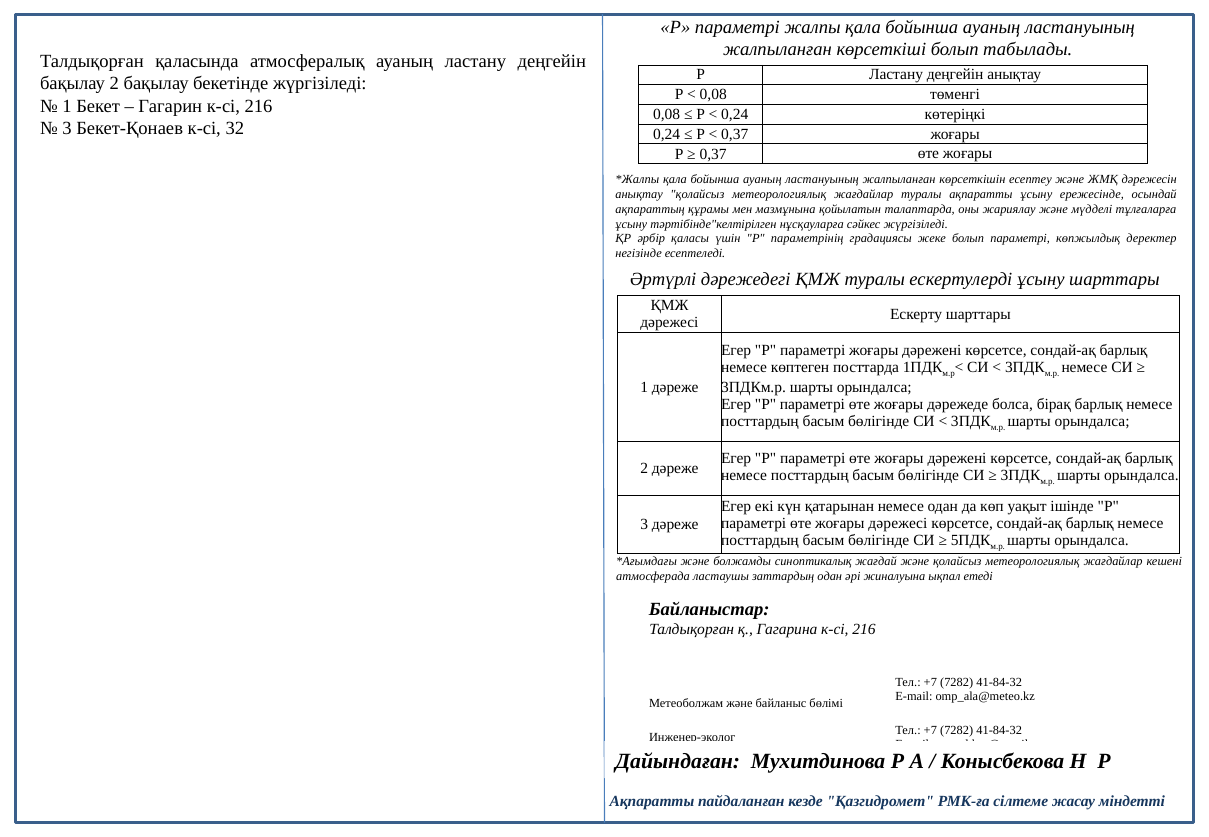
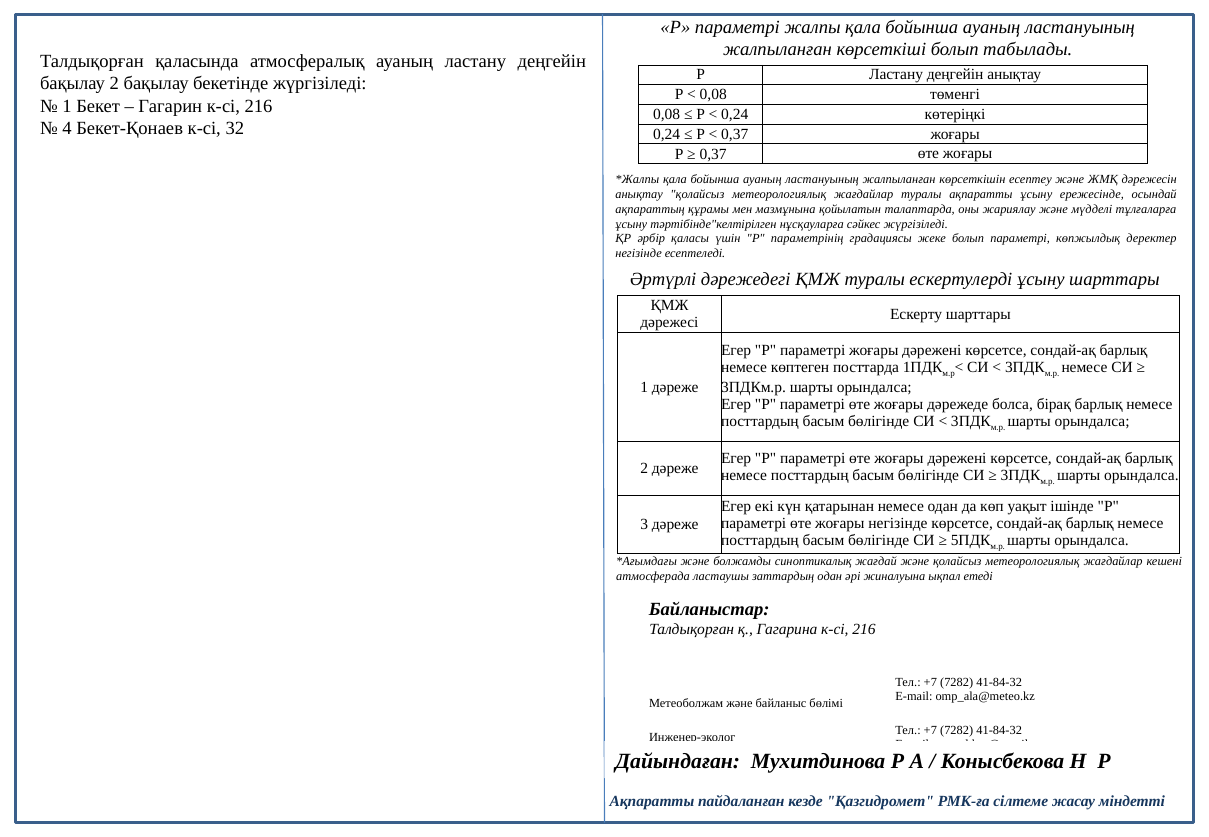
3: 3 -> 4 (67, 128)
жоғары дәрежесі: дәрежесі -> негізінде (898, 523)
